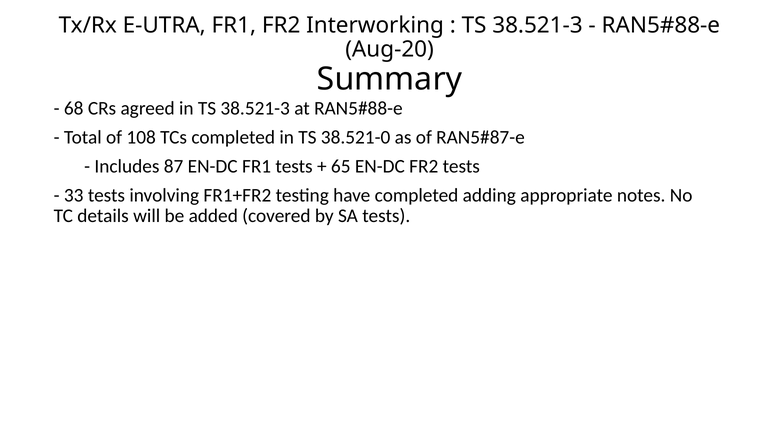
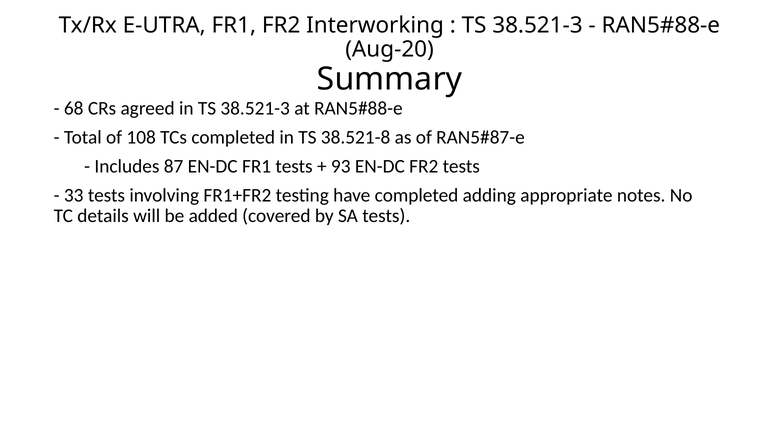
38.521-0: 38.521-0 -> 38.521-8 (356, 138)
65: 65 -> 93 (341, 166)
